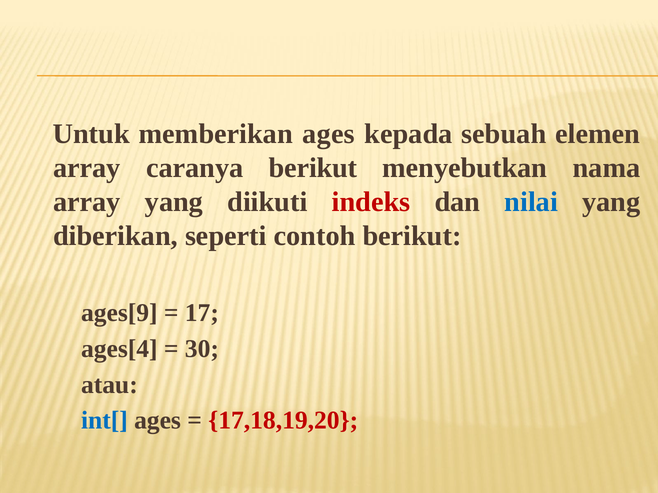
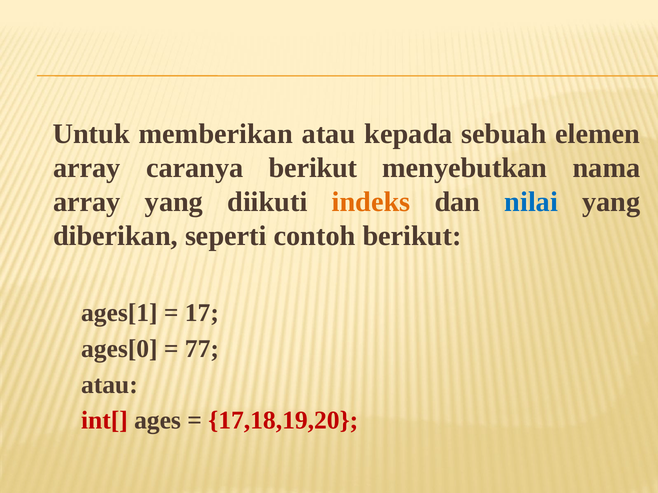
memberikan ages: ages -> atau (329, 134)
indeks colour: red -> orange (371, 202)
ages[9: ages[9 -> ages[1 (119, 313)
ages[4: ages[4 -> ages[0 (119, 349)
30: 30 -> 77 (202, 349)
int[ colour: blue -> red (104, 421)
